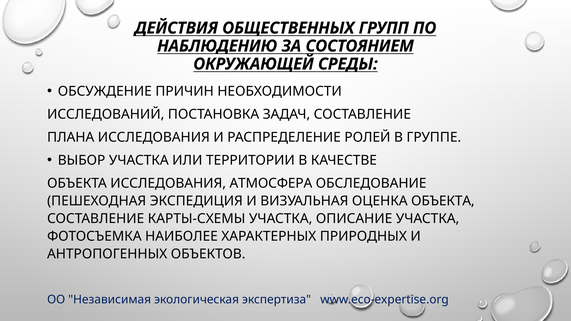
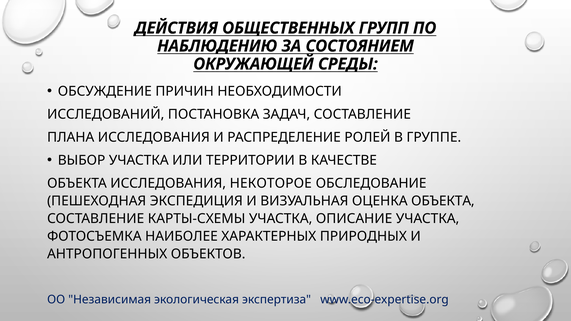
АТМОСФЕРА: АТМОСФЕРА -> НЕКОТОРОЕ (271, 183)
